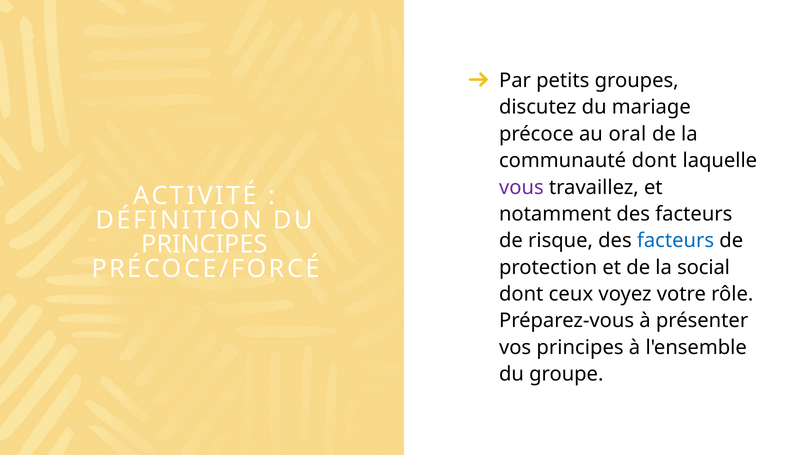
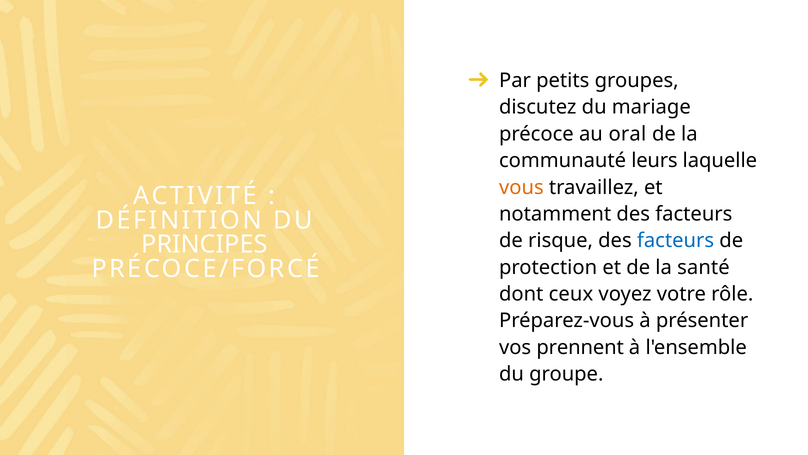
communauté dont: dont -> leurs (654, 160)
vous colour: purple -> orange (521, 187)
social: social -> santé (703, 267)
vos principes: principes -> prennent (580, 347)
